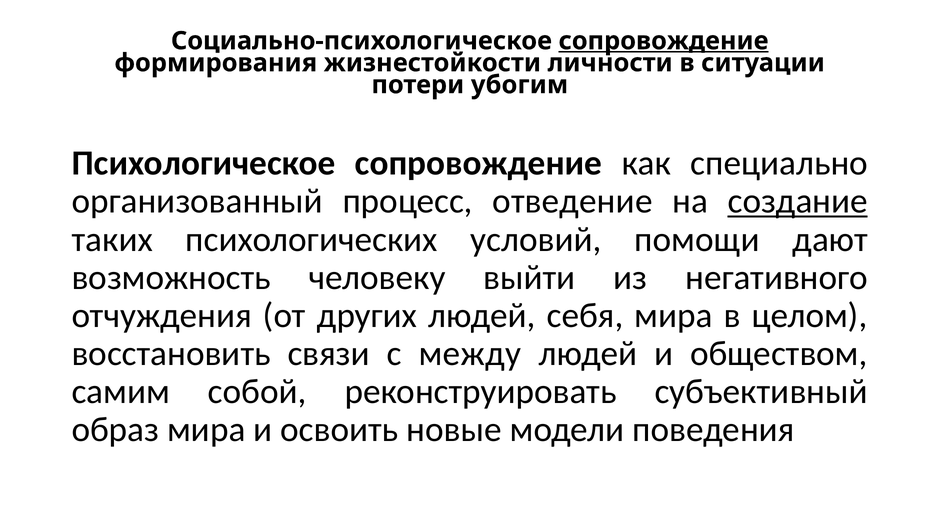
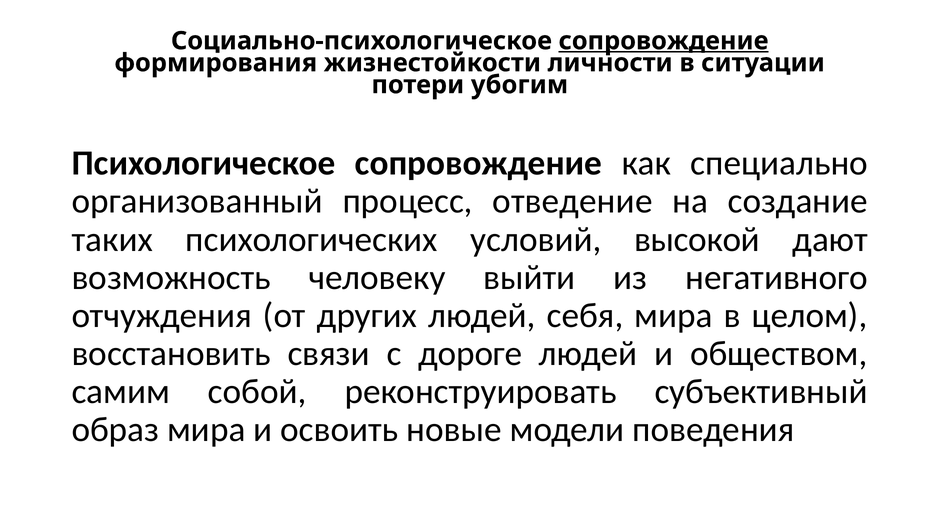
создание underline: present -> none (798, 201)
помощи: помощи -> высокой (697, 239)
между: между -> дороге (470, 353)
